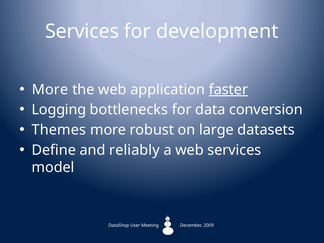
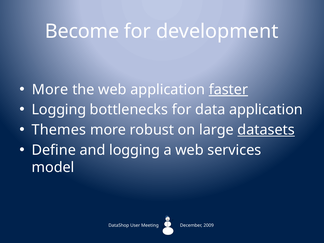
Services: Services -> Become (82, 31)
data conversion: conversion -> application (266, 110)
datasets underline: none -> present (266, 130)
and reliably: reliably -> logging (135, 150)
